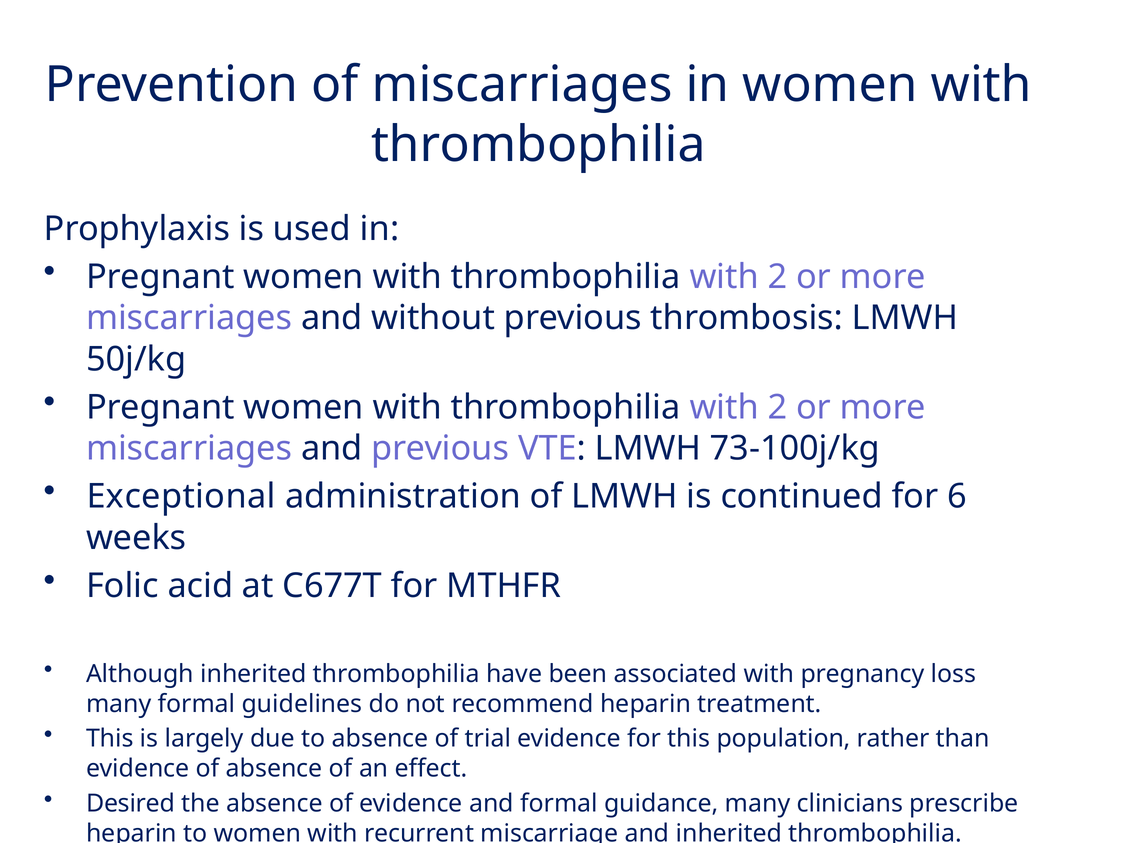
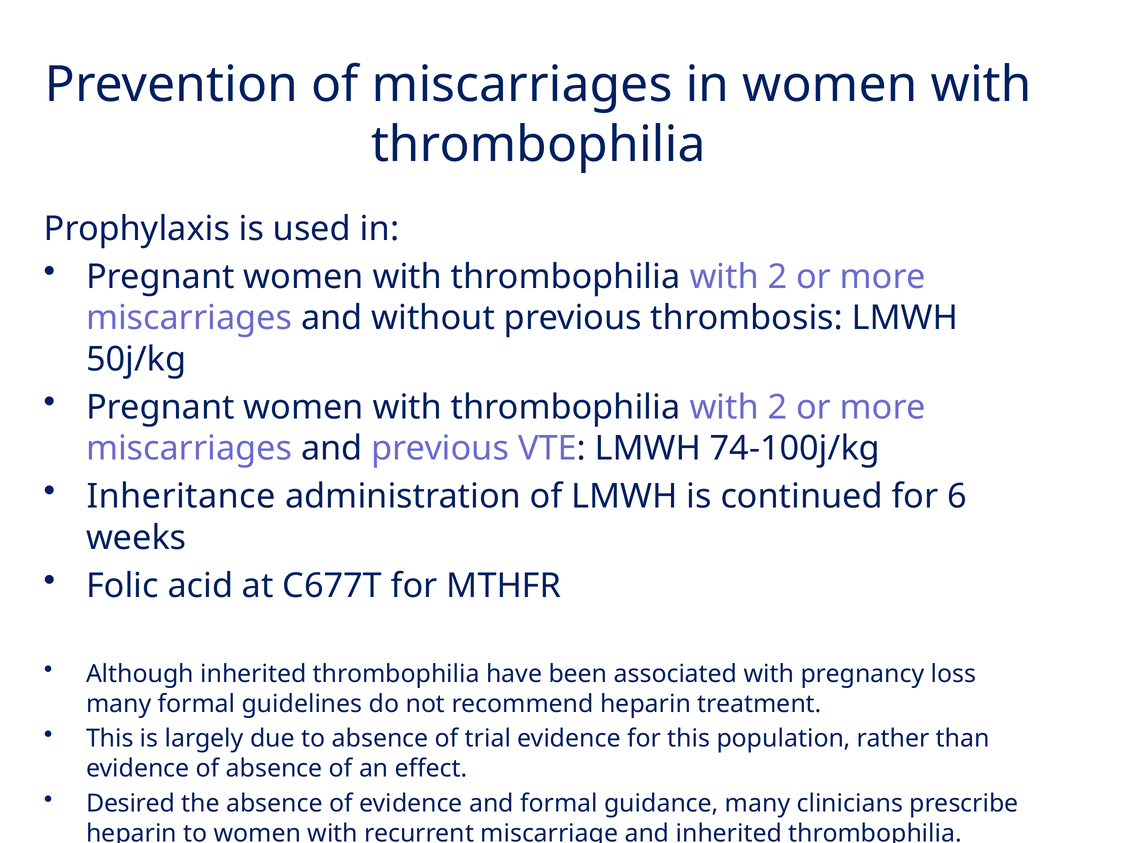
73-100j/kg: 73-100j/kg -> 74-100j/kg (795, 449)
Exceptional: Exceptional -> Inheritance (181, 497)
